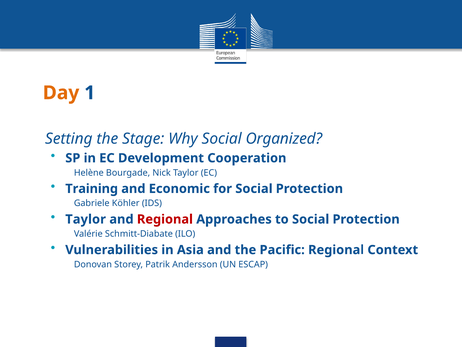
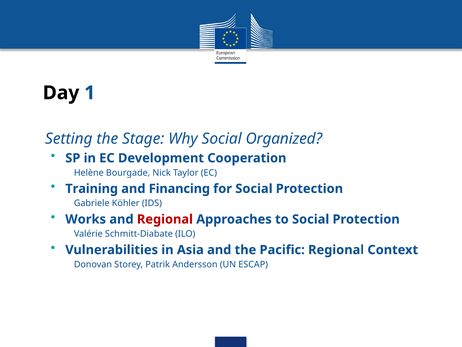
Day colour: orange -> black (61, 93)
Economic: Economic -> Financing (179, 188)
Taylor: Taylor -> Works (86, 219)
